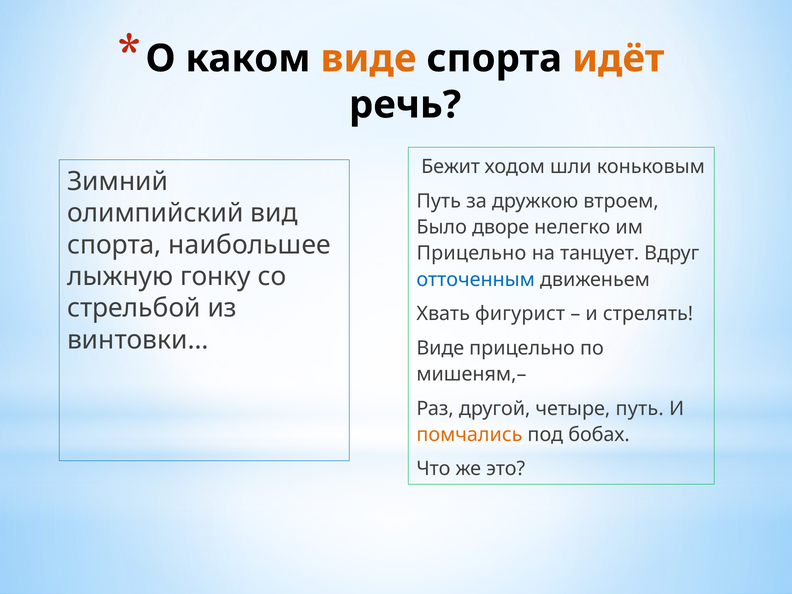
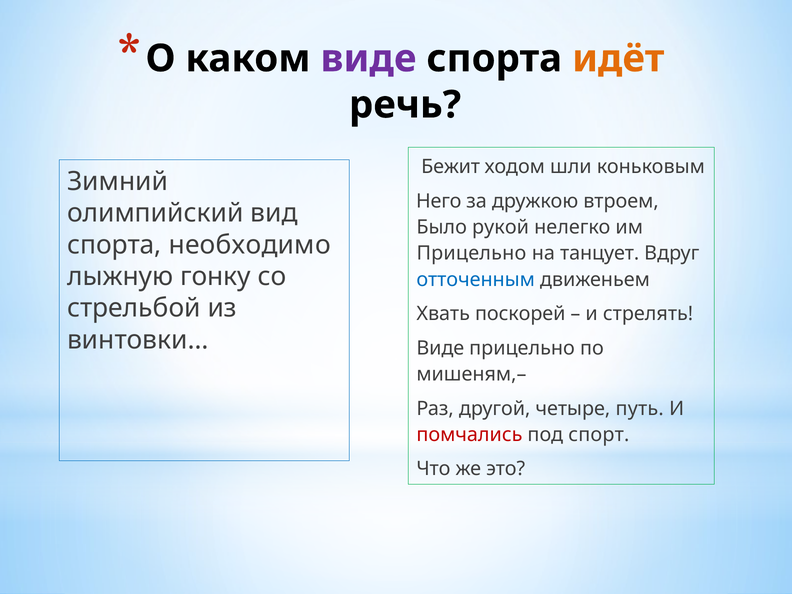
виде colour: orange -> purple (368, 59)
Путь: Путь -> Него (439, 201)
дворе: дворе -> рукой (501, 227)
наибольшее: наибольшее -> необходимо (250, 245)
фигурист: фигурист -> поскорей (520, 314)
помчались colour: orange -> red (469, 435)
бобах: бобах -> спорт (599, 435)
